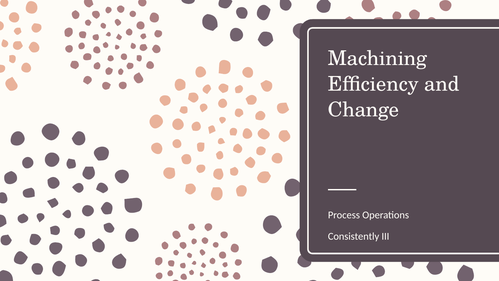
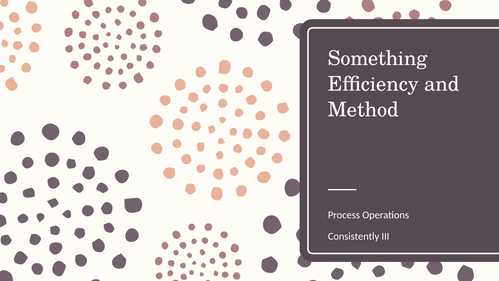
Machining: Machining -> Something (378, 59)
Change: Change -> Method (363, 110)
